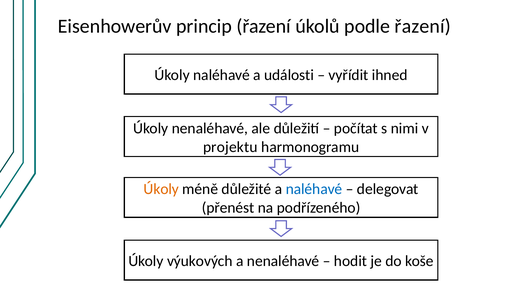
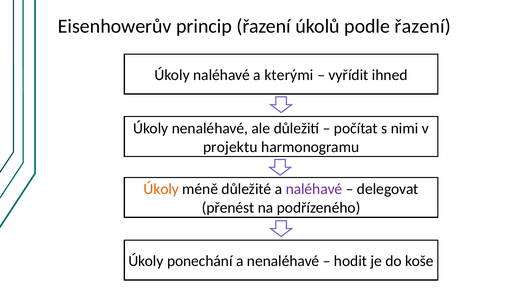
události: události -> kterými (289, 75)
naléhavé colour: blue -> purple (314, 189)
výukových: výukových -> ponechání (200, 261)
